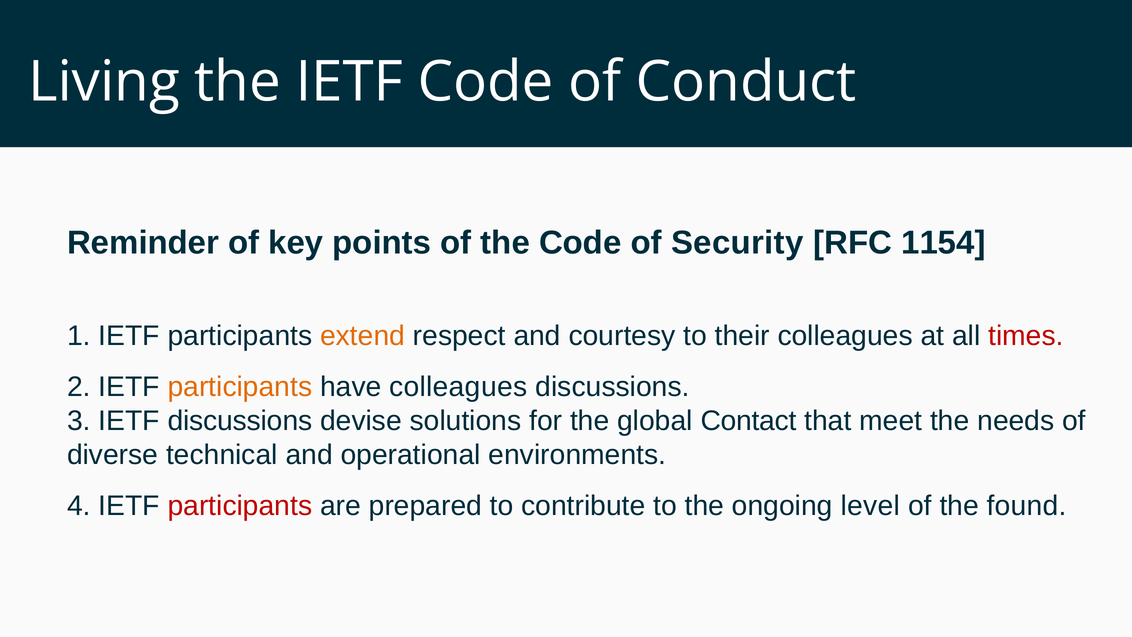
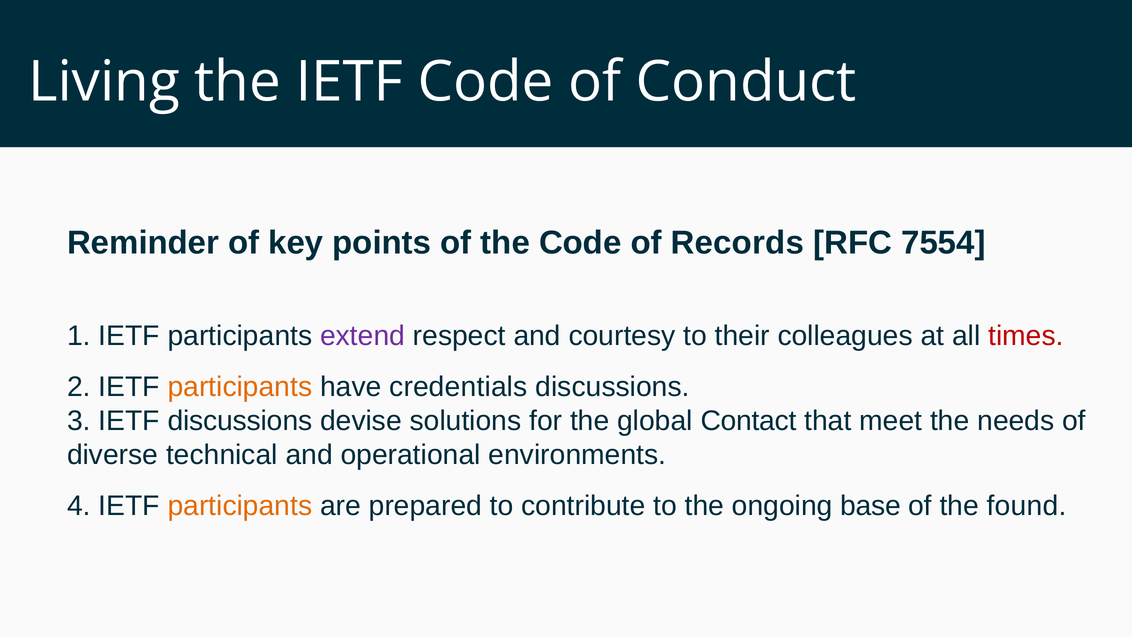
Security: Security -> Records (737, 243)
1154: 1154 -> 7554 (943, 243)
extend colour: orange -> purple (363, 336)
have colleagues: colleagues -> credentials (458, 387)
participants colour: red -> orange (240, 506)
level: level -> base (870, 506)
